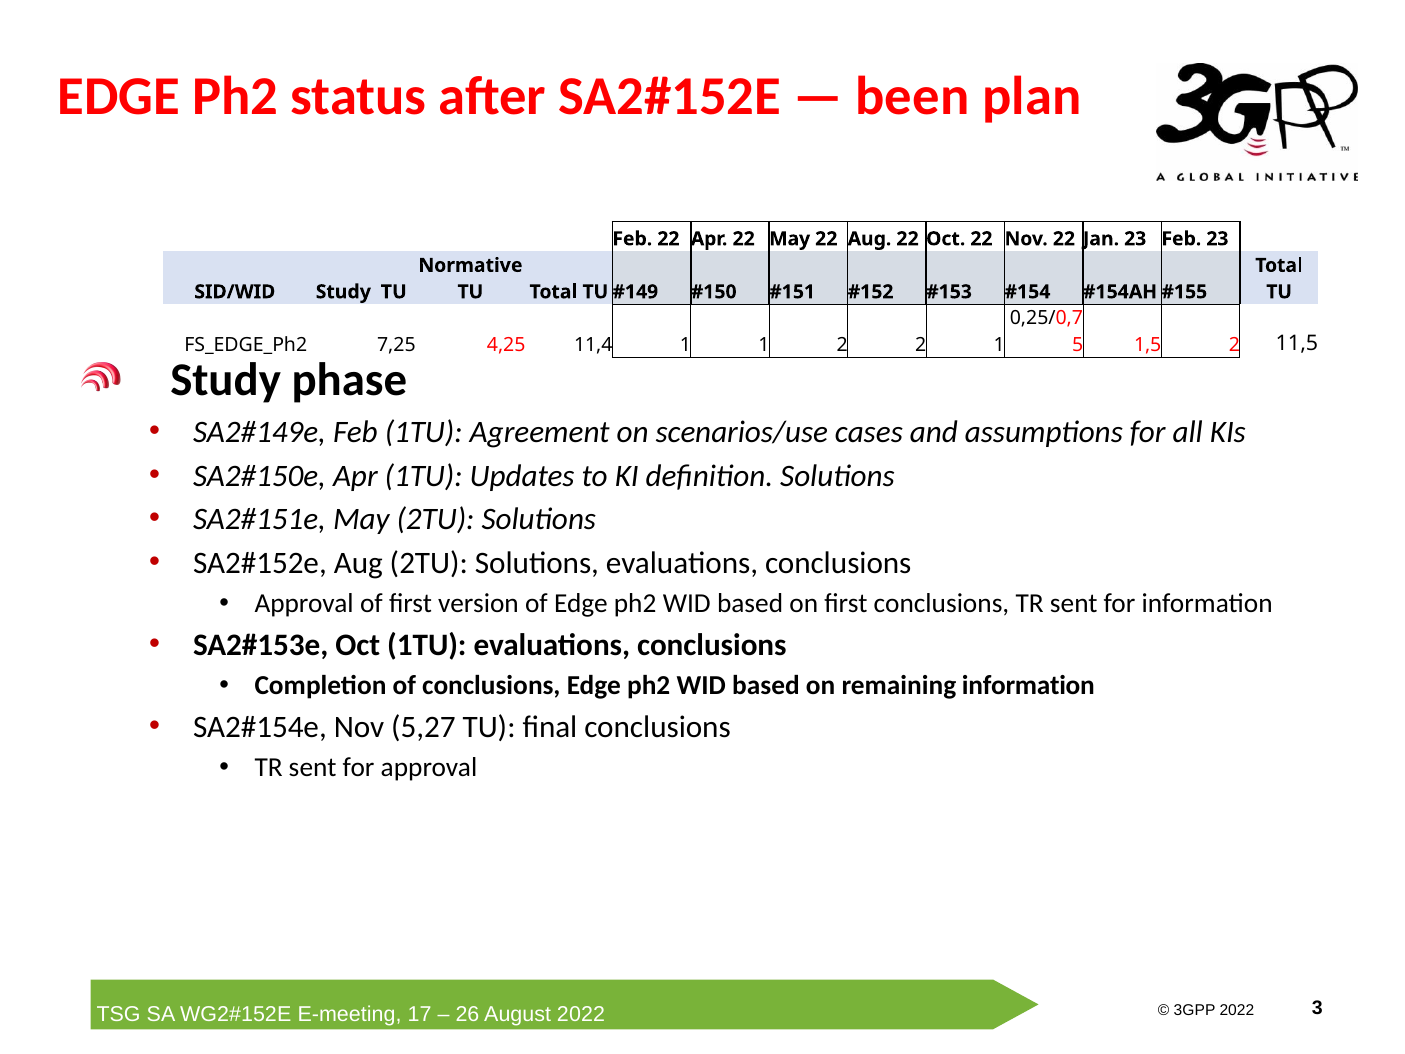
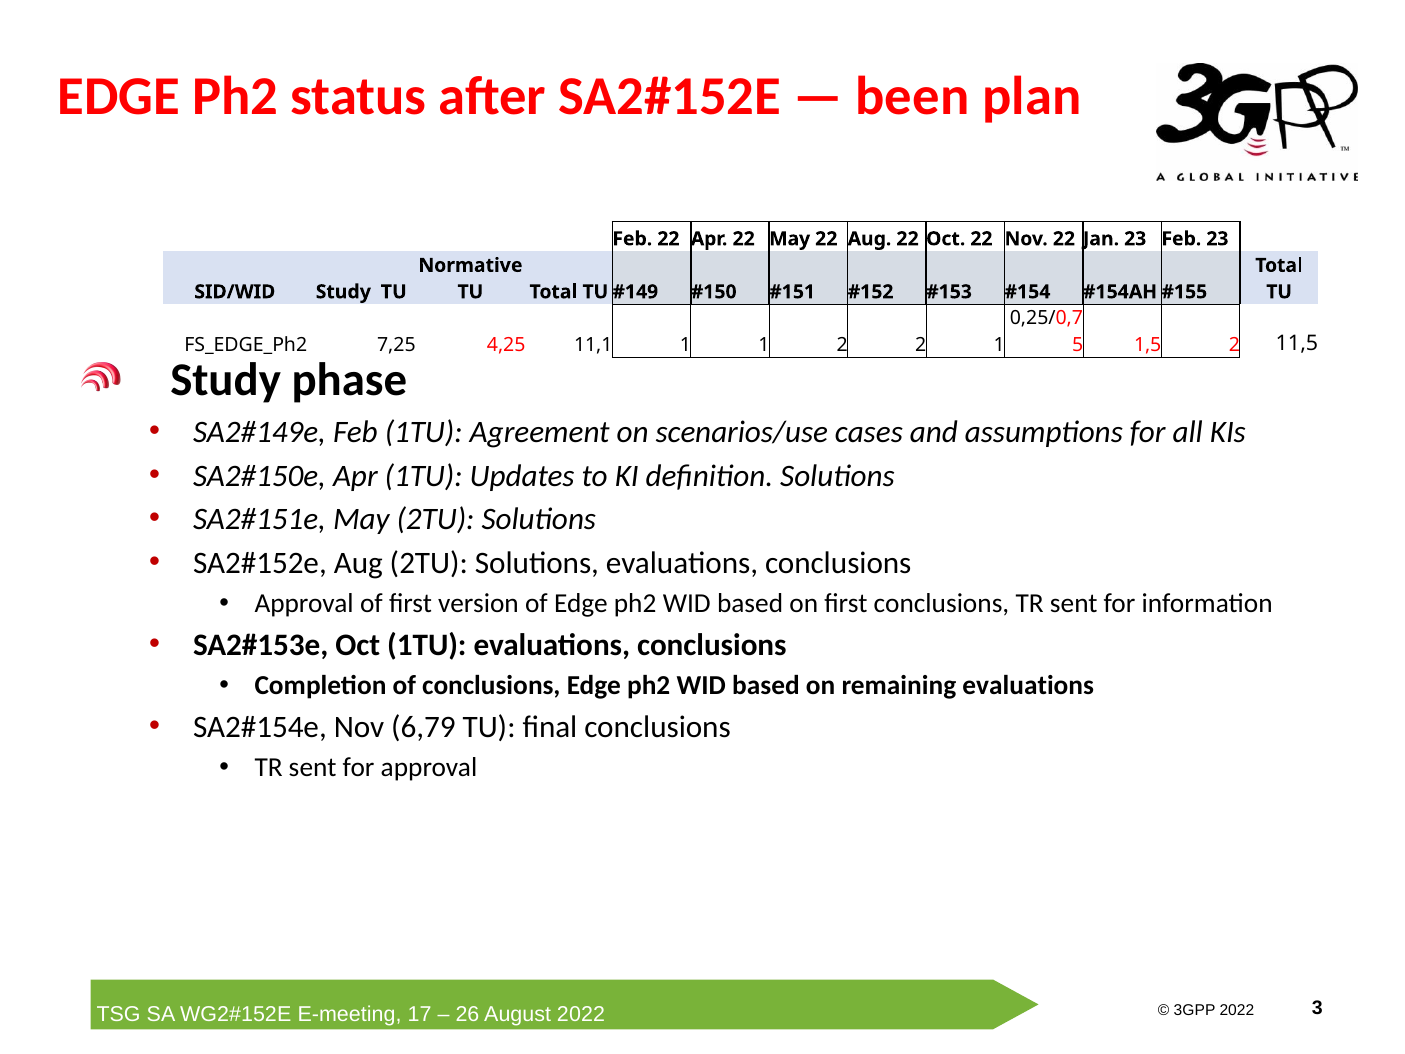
11,4: 11,4 -> 11,1 (593, 345)
remaining information: information -> evaluations (1028, 685)
5,27: 5,27 -> 6,79 (423, 727)
